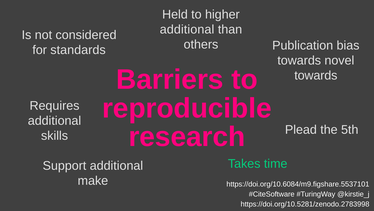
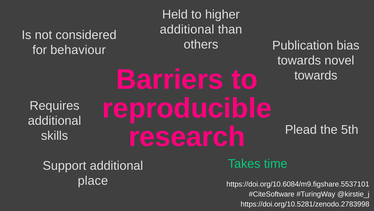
standards: standards -> behaviour (78, 50)
make: make -> place (93, 180)
